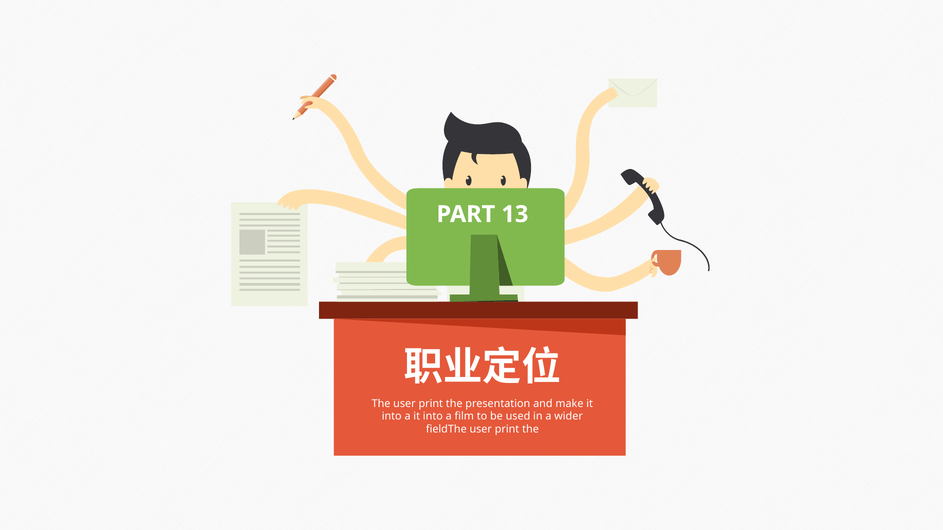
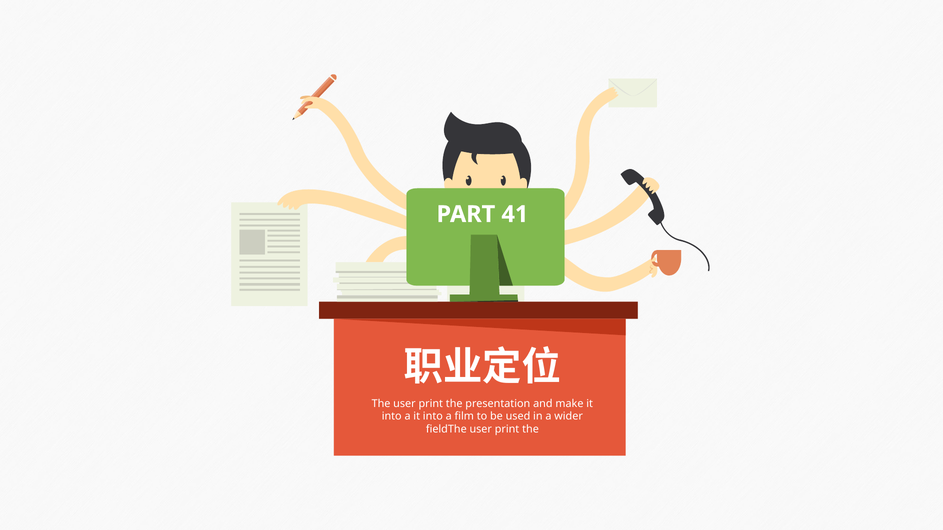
13: 13 -> 41 (515, 214)
